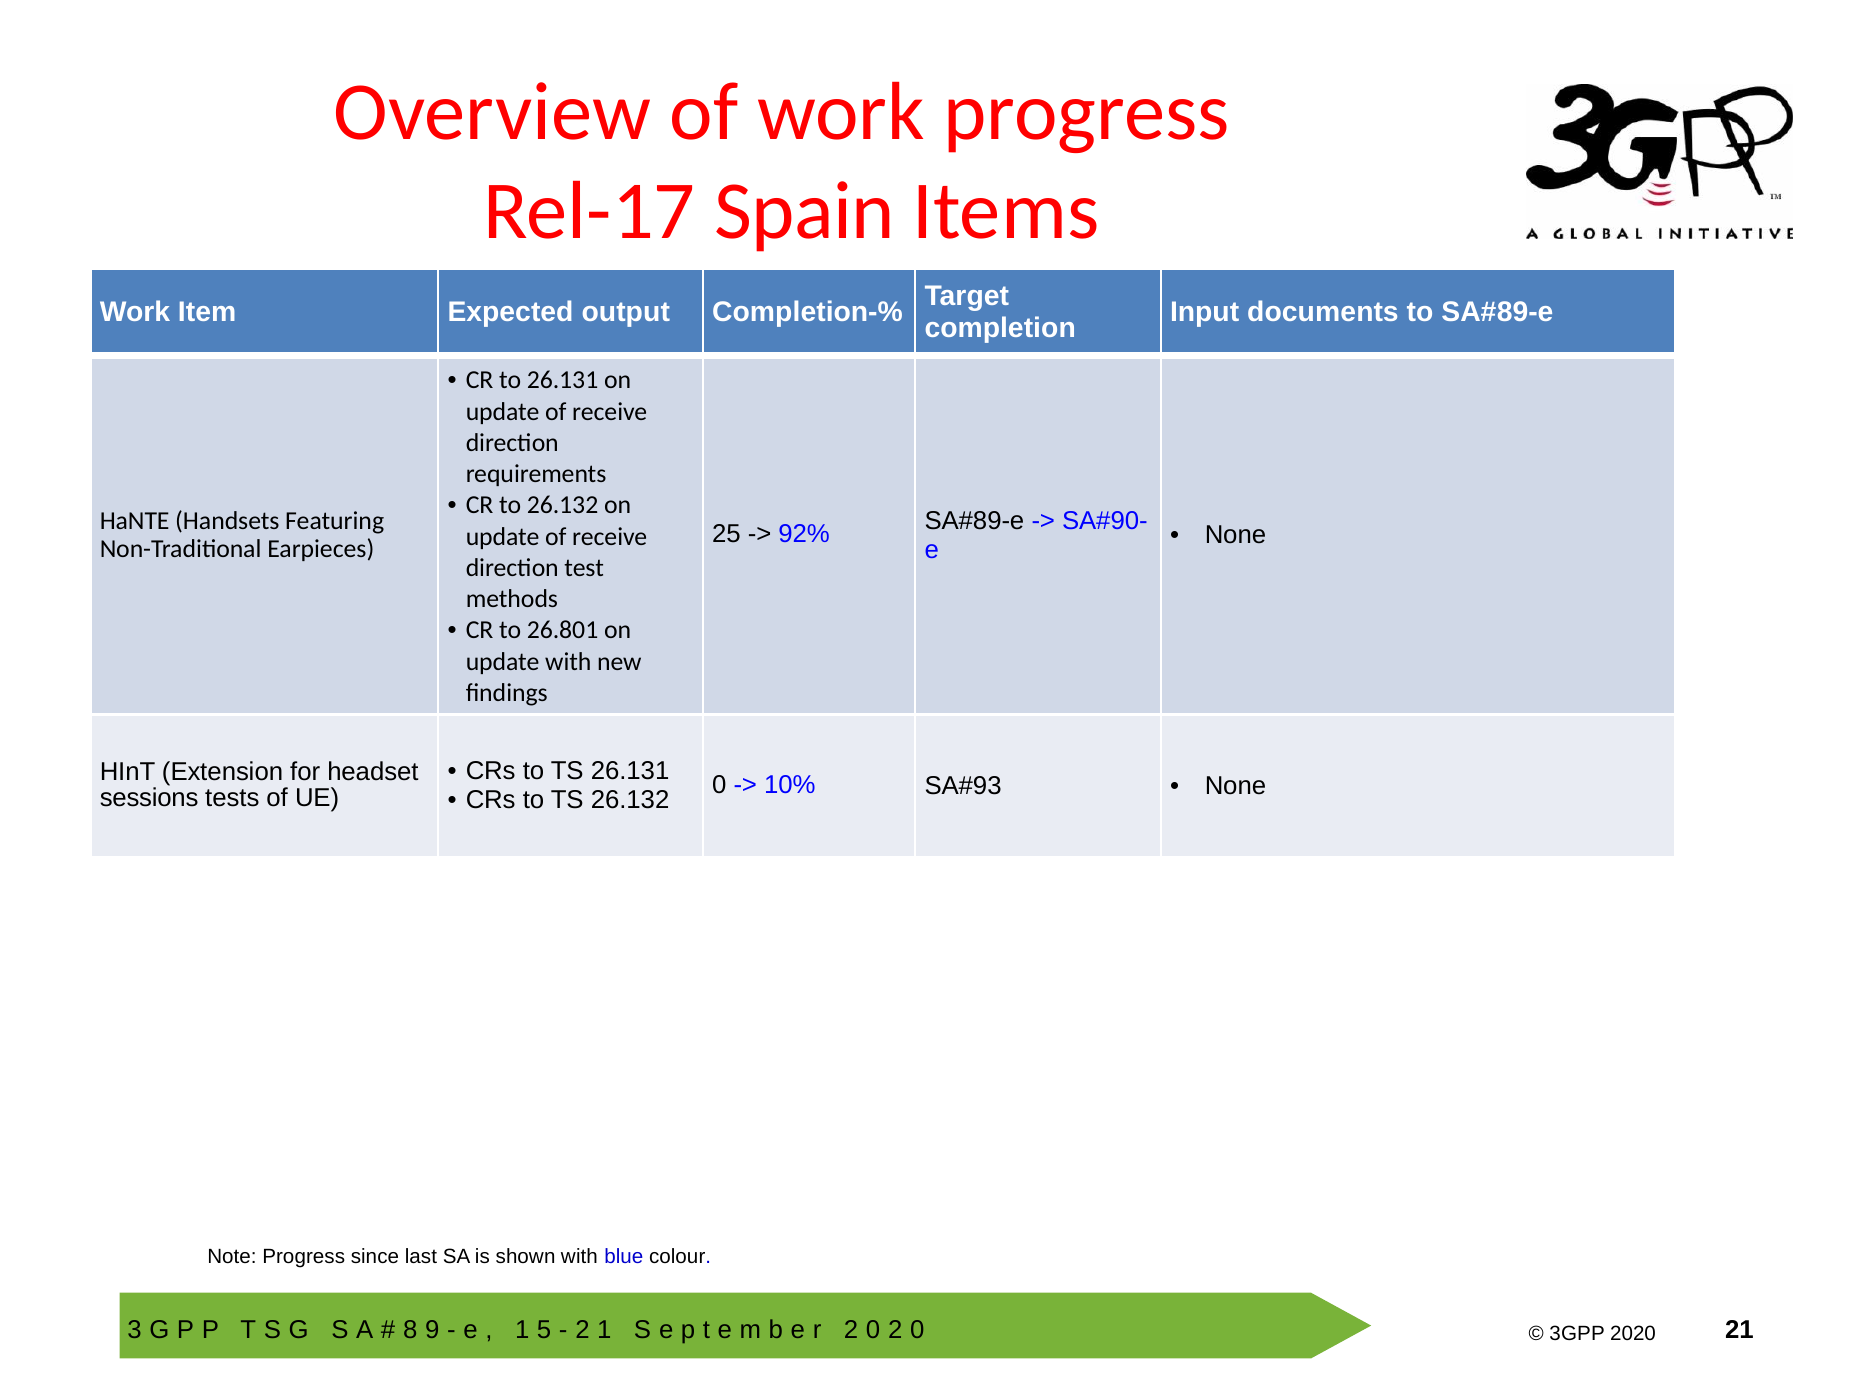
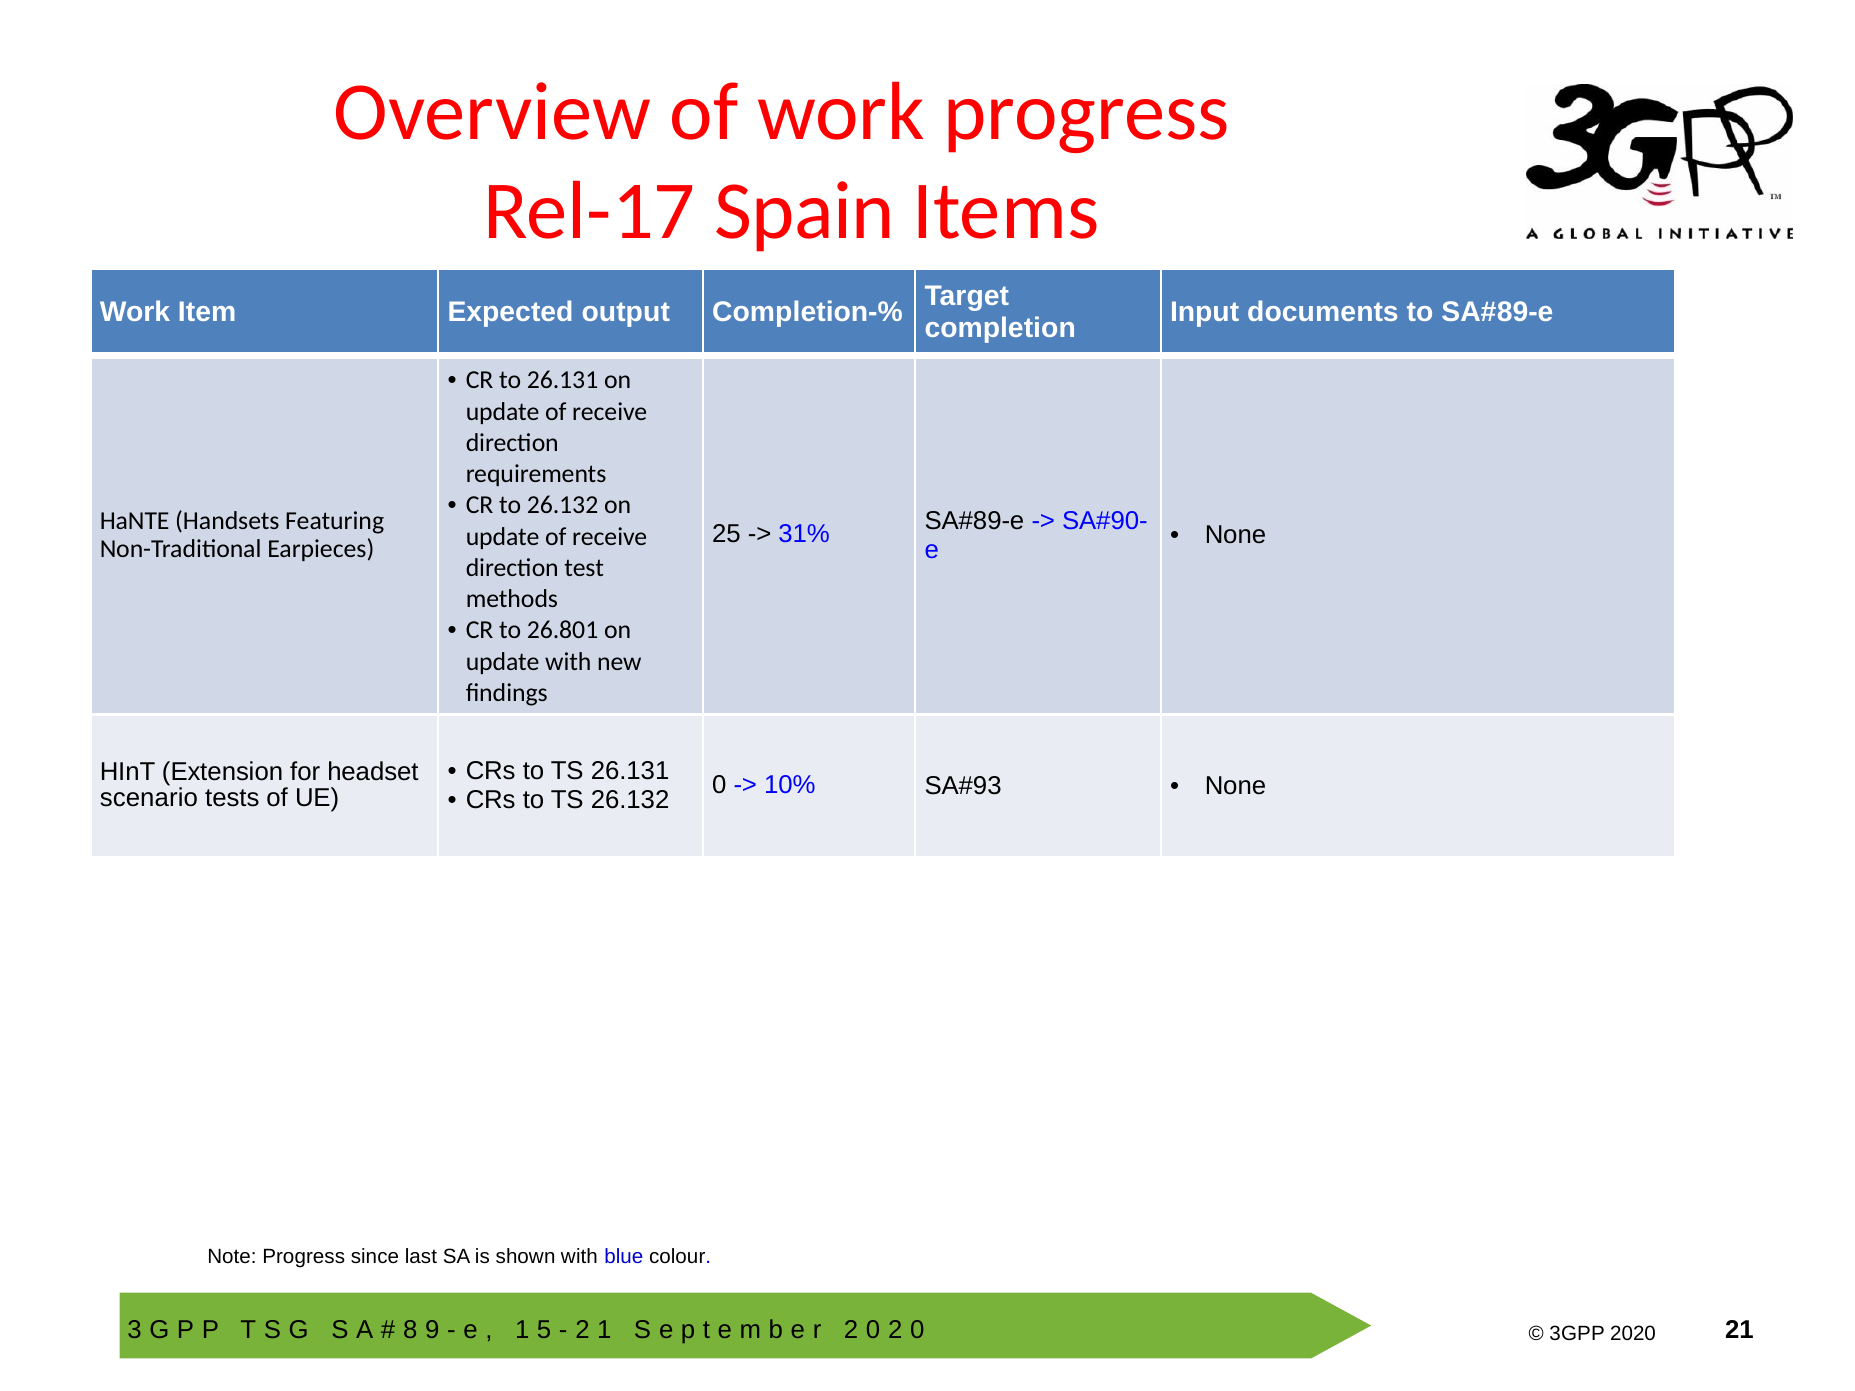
92%: 92% -> 31% (804, 534)
sessions: sessions -> scenario (149, 798)
